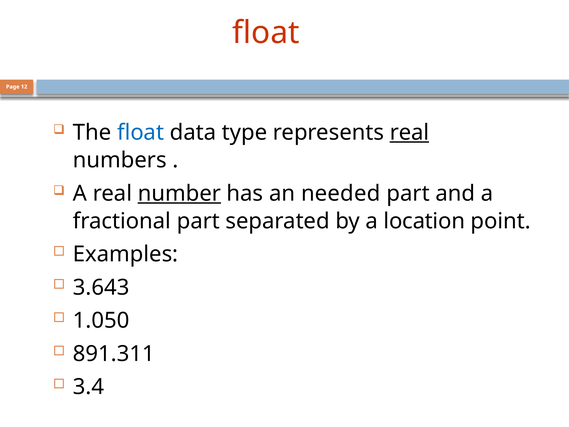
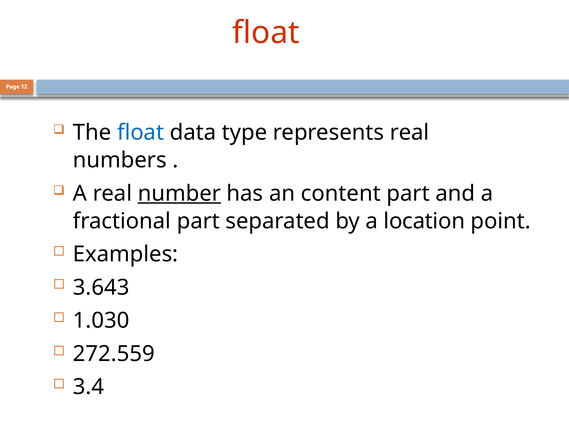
real underline: present -> none (409, 133)
needed: needed -> content (341, 193)
1.050: 1.050 -> 1.030 (101, 320)
891.311: 891.311 -> 272.559 (114, 354)
